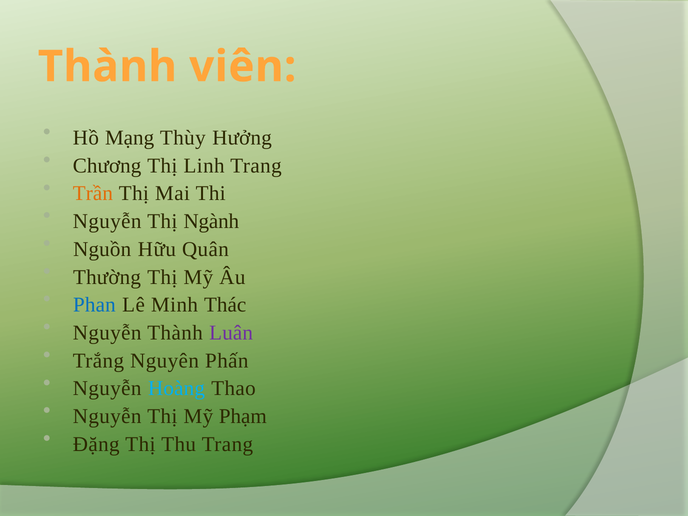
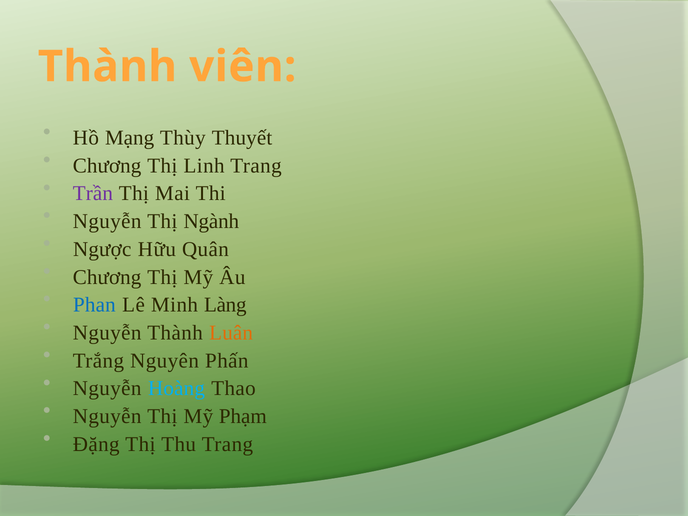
Hưởng: Hưởng -> Thuyết (242, 138)
Trần colour: orange -> purple (93, 194)
Nguồn: Nguồn -> Ngược (102, 249)
Thường: Thường -> Chương (107, 277)
Thác: Thác -> Làng (225, 305)
Luân colour: purple -> orange (231, 333)
